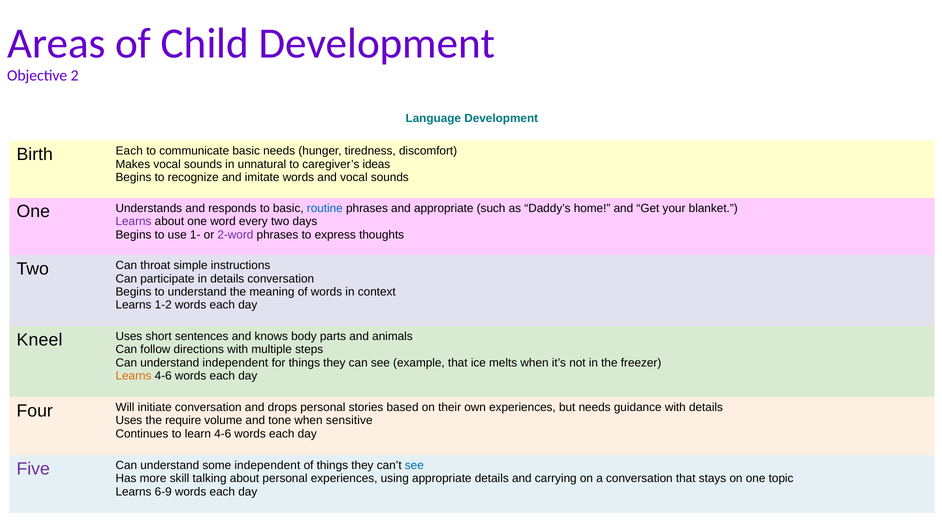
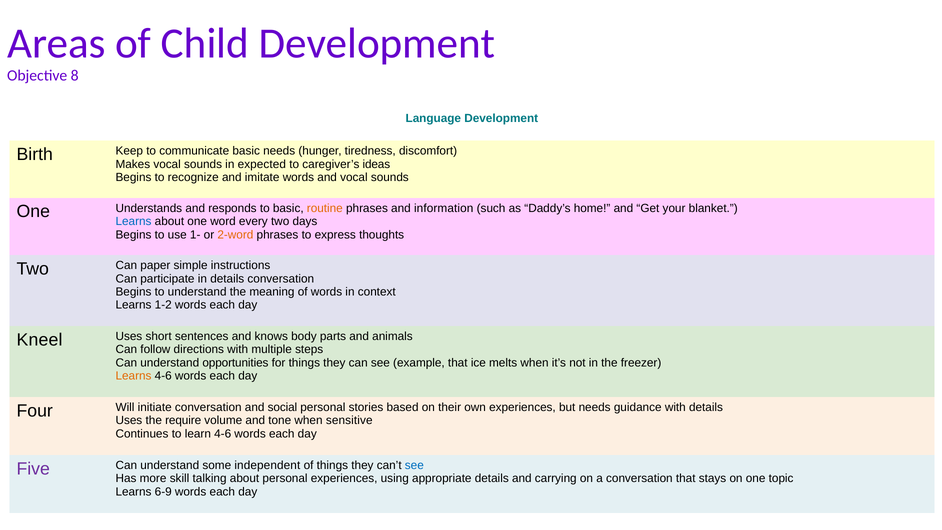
2: 2 -> 8 (75, 76)
Birth Each: Each -> Keep (129, 151)
unnatural: unnatural -> expected (262, 164)
routine colour: blue -> orange (325, 208)
and appropriate: appropriate -> information (444, 208)
Learns colour: purple -> blue (134, 221)
2-word colour: purple -> orange (235, 235)
throat: throat -> paper (155, 265)
understand independent: independent -> opportunities (235, 363)
drops: drops -> social (282, 407)
